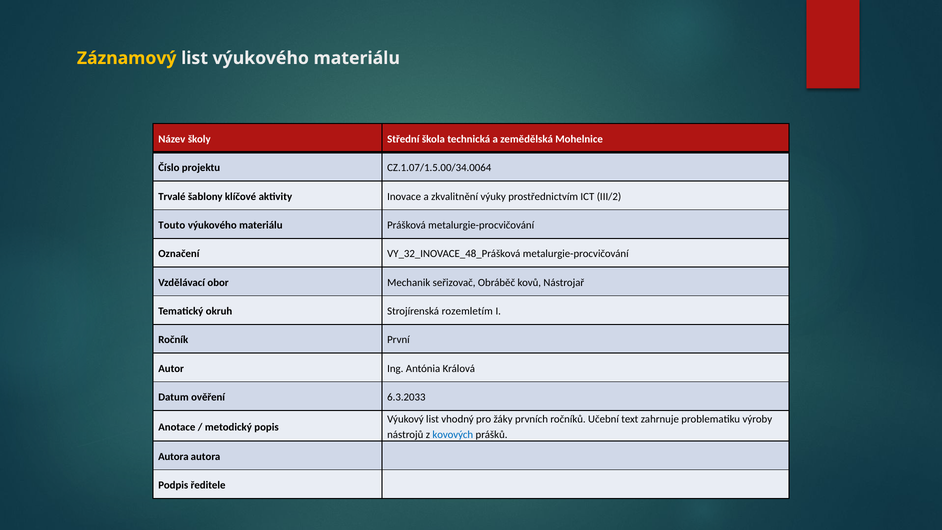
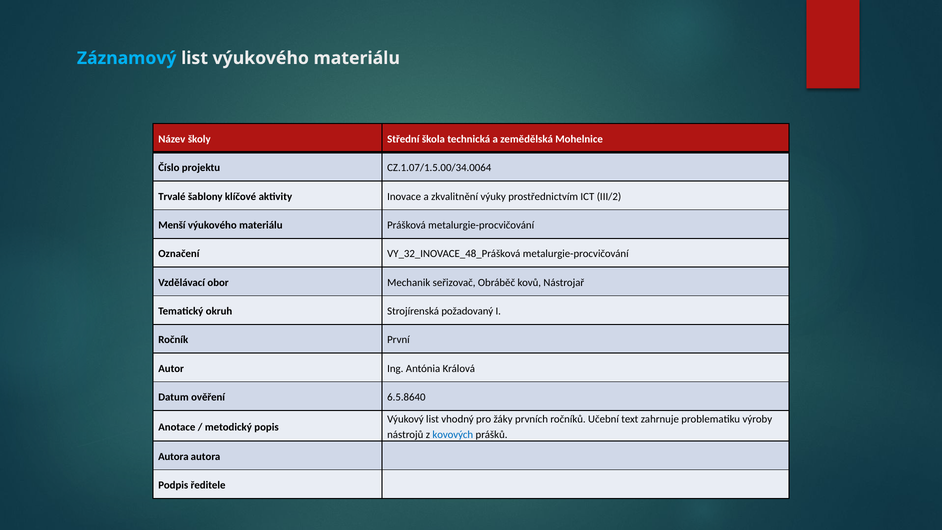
Záznamový colour: yellow -> light blue (127, 58)
Touto: Touto -> Menší (172, 225)
rozemletím: rozemletím -> požadovaný (467, 311)
6.3.2033: 6.3.2033 -> 6.5.8640 (406, 397)
